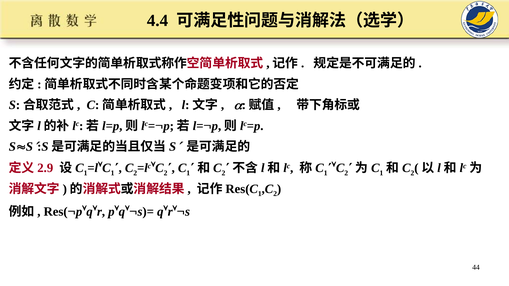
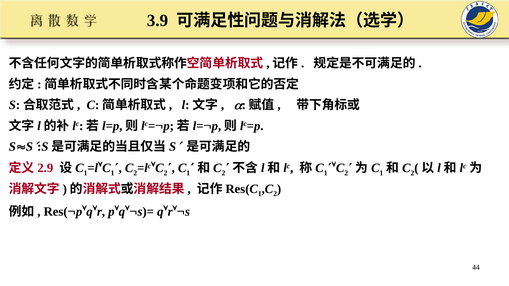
4.4: 4.4 -> 3.9 (158, 21)
